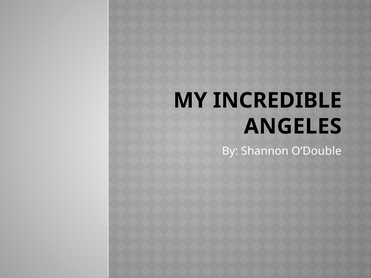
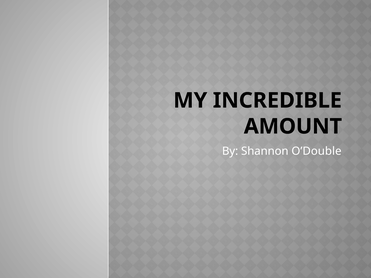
ANGELES: ANGELES -> AMOUNT (293, 127)
